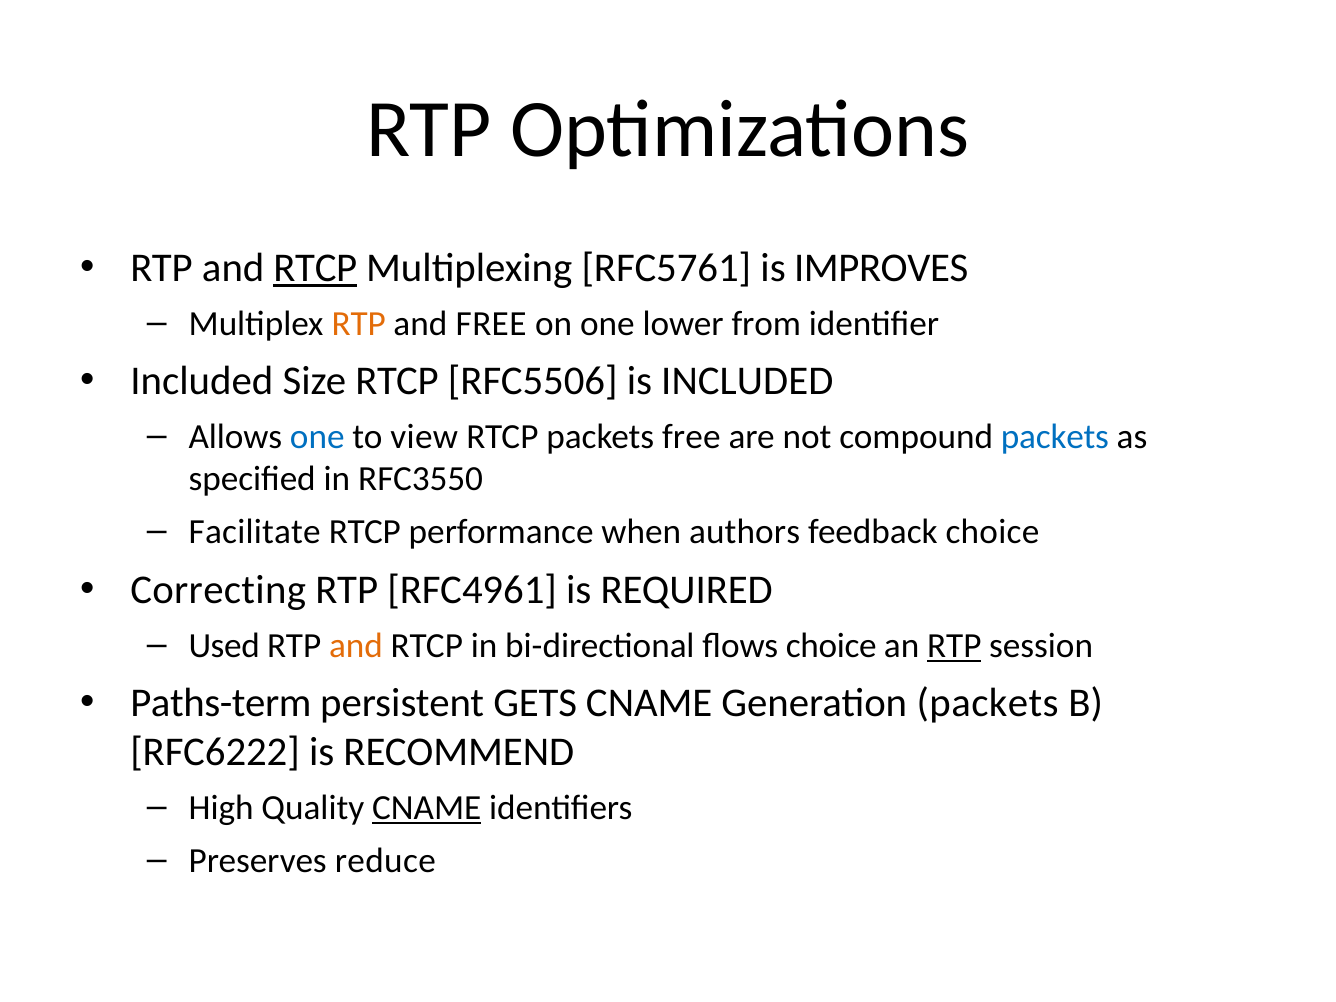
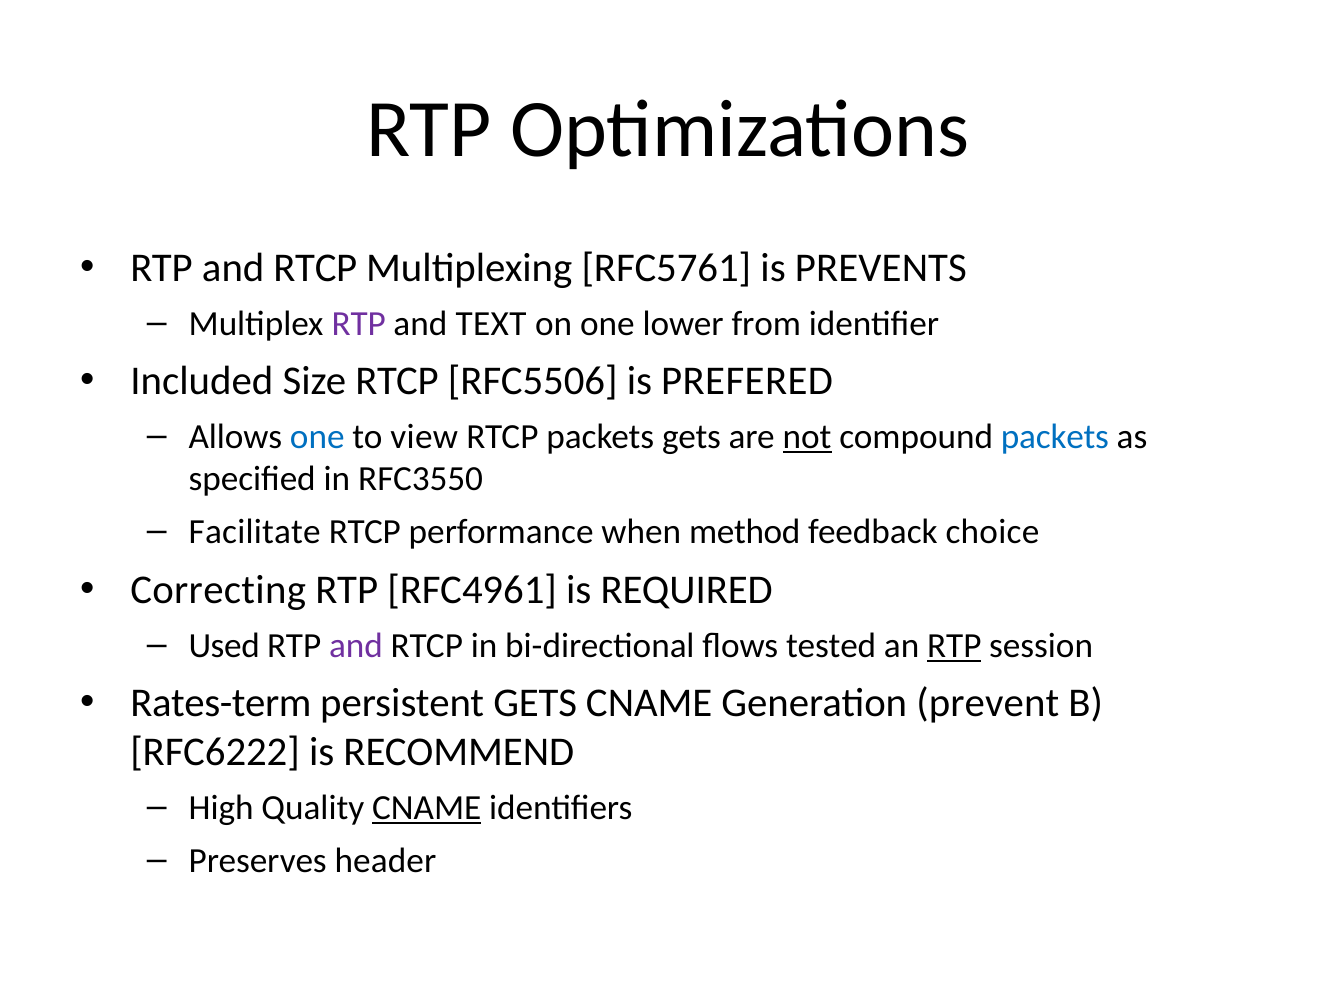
RTCP underline: present -> none (315, 268)
IMPROVES: IMPROVES -> PREVENTS (881, 268)
RTP colour: orange -> purple (359, 323)
and FREE: FREE -> TEXT (491, 323)
is INCLUDED: INCLUDED -> PREFERED (747, 381)
packets free: free -> gets (692, 437)
not underline: none -> present (807, 437)
authors: authors -> method (745, 532)
and colour: orange -> purple (356, 646)
flows choice: choice -> tested (831, 646)
Paths-term: Paths-term -> Rates-term (221, 704)
Generation packets: packets -> prevent (988, 704)
reduce: reduce -> header (385, 861)
